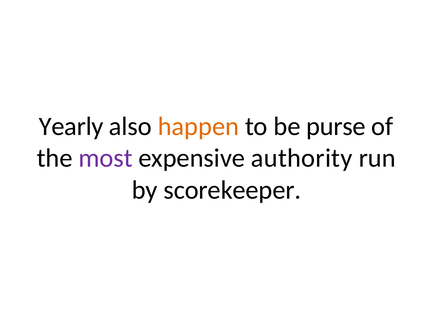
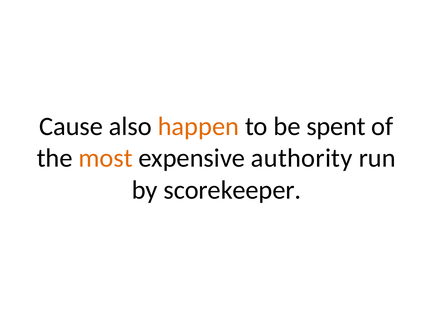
Yearly: Yearly -> Cause (71, 126)
purse: purse -> spent (336, 126)
most colour: purple -> orange (106, 158)
